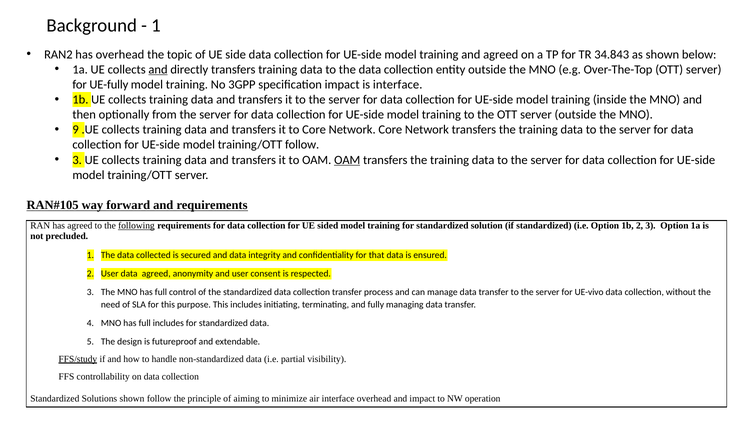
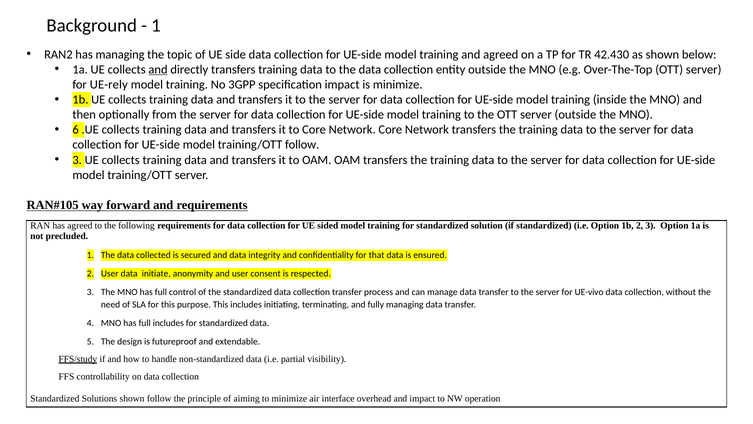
has overhead: overhead -> managing (120, 54)
34.843: 34.843 -> 42.430 (612, 54)
UE-fully: UE-fully -> UE-rely (109, 84)
is interface: interface -> minimize (398, 84)
9: 9 -> 6 (76, 130)
OAM underline: present -> none (347, 160)
following underline: present -> none (136, 226)
data agreed: agreed -> initiate (156, 273)
